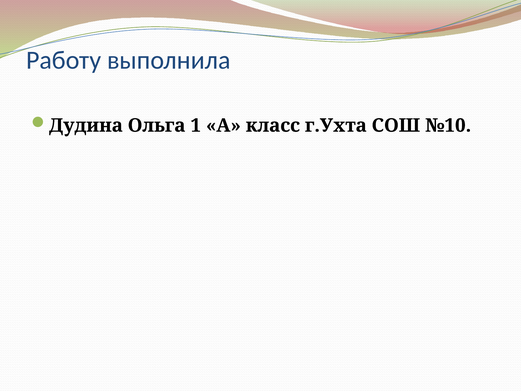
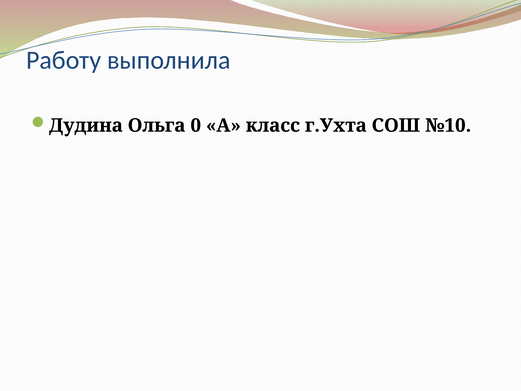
1: 1 -> 0 (196, 125)
